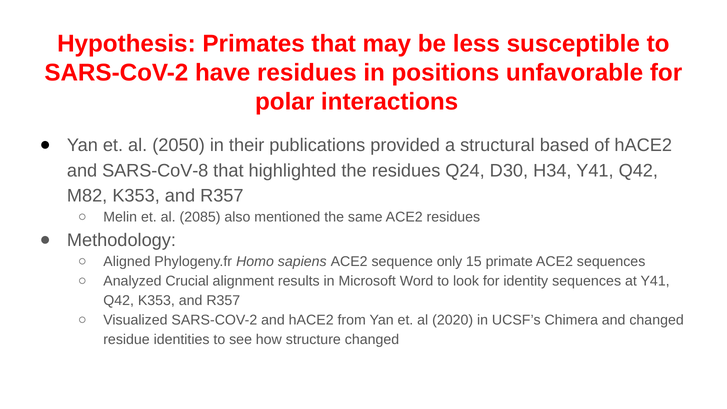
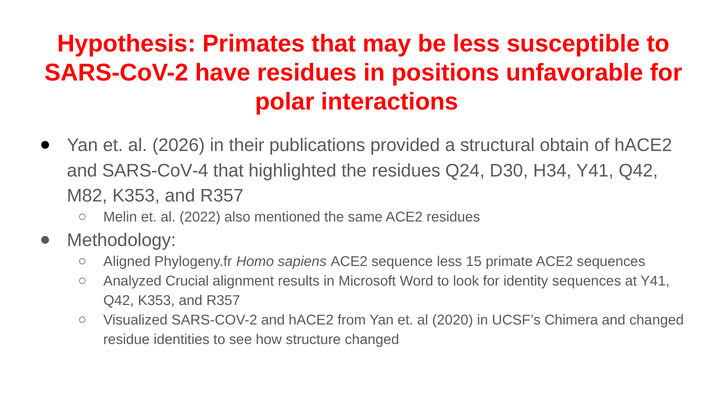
2050: 2050 -> 2026 (179, 145)
based: based -> obtain (564, 145)
SARS-CoV-8: SARS-CoV-8 -> SARS-CoV-4 (155, 170)
2085: 2085 -> 2022 (200, 217)
sequence only: only -> less (449, 262)
